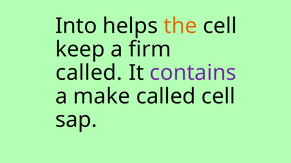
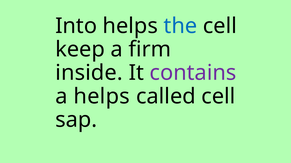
the colour: orange -> blue (180, 26)
called: called -> inside (89, 73)
a make: make -> helps (102, 97)
